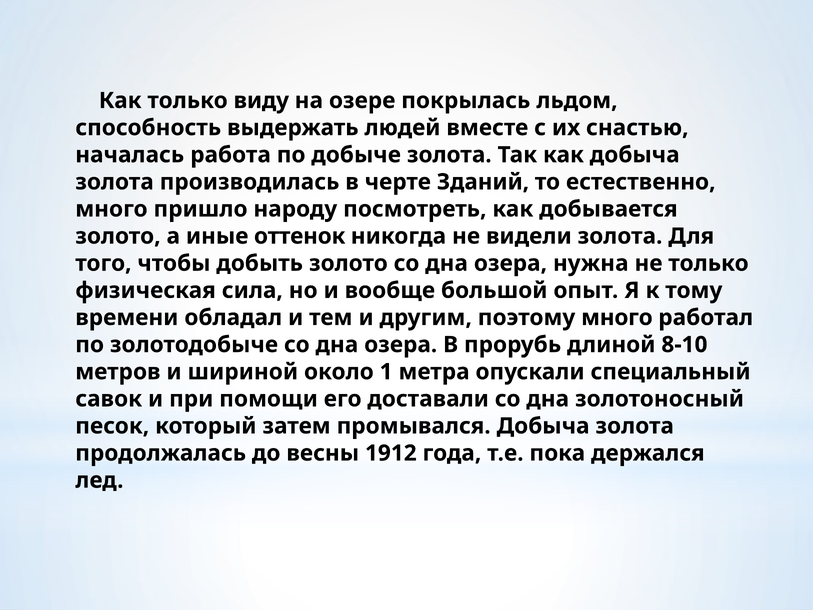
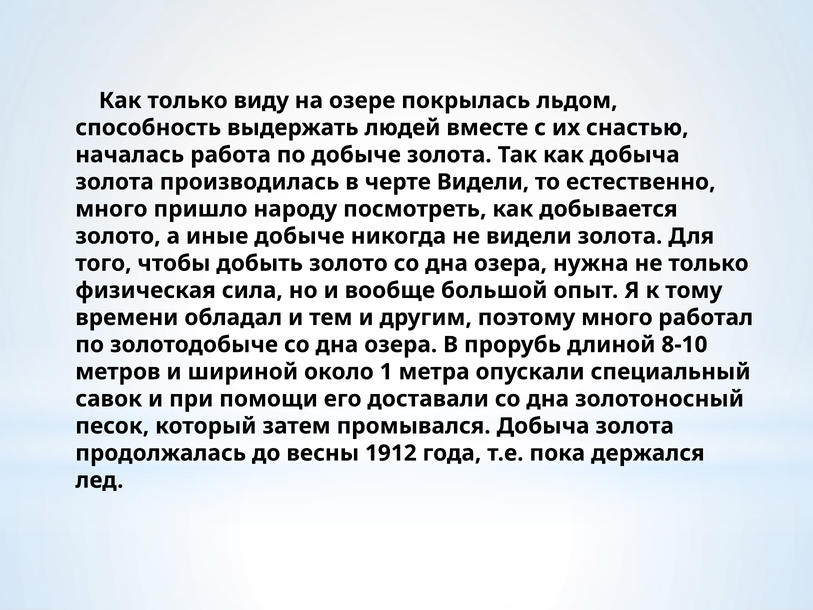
черте Зданий: Зданий -> Видели (483, 182)
иные оттенок: оттенок -> добыче (299, 236)
